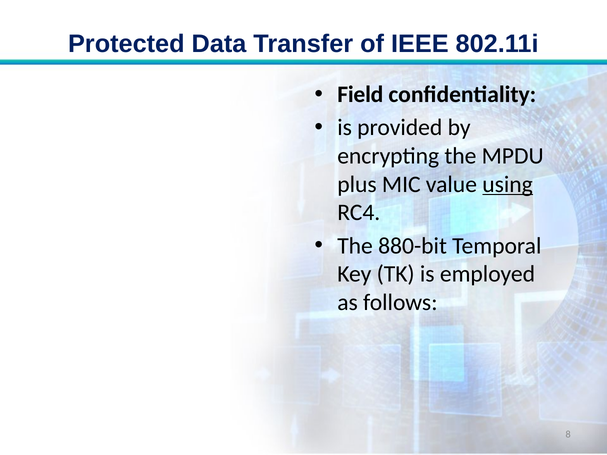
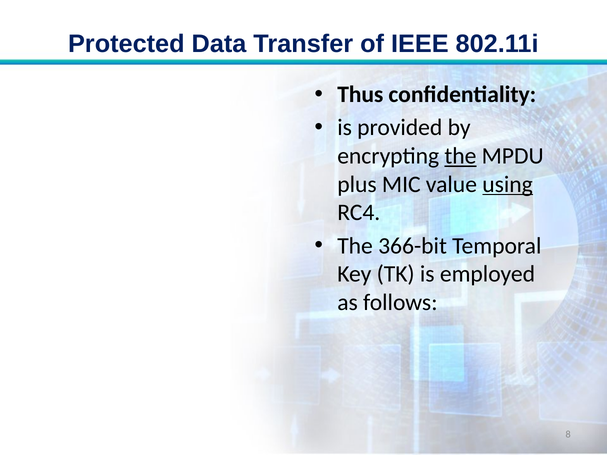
Field: Field -> Thus (360, 95)
the underline: none -> present (460, 156)
880-bit: 880-bit -> 366-bit (413, 246)
